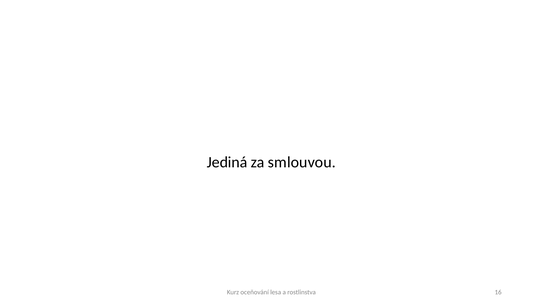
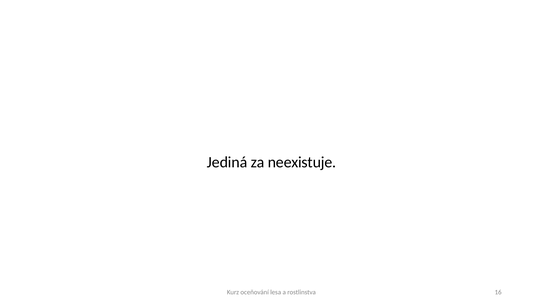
smlouvou: smlouvou -> neexistuje (302, 162)
